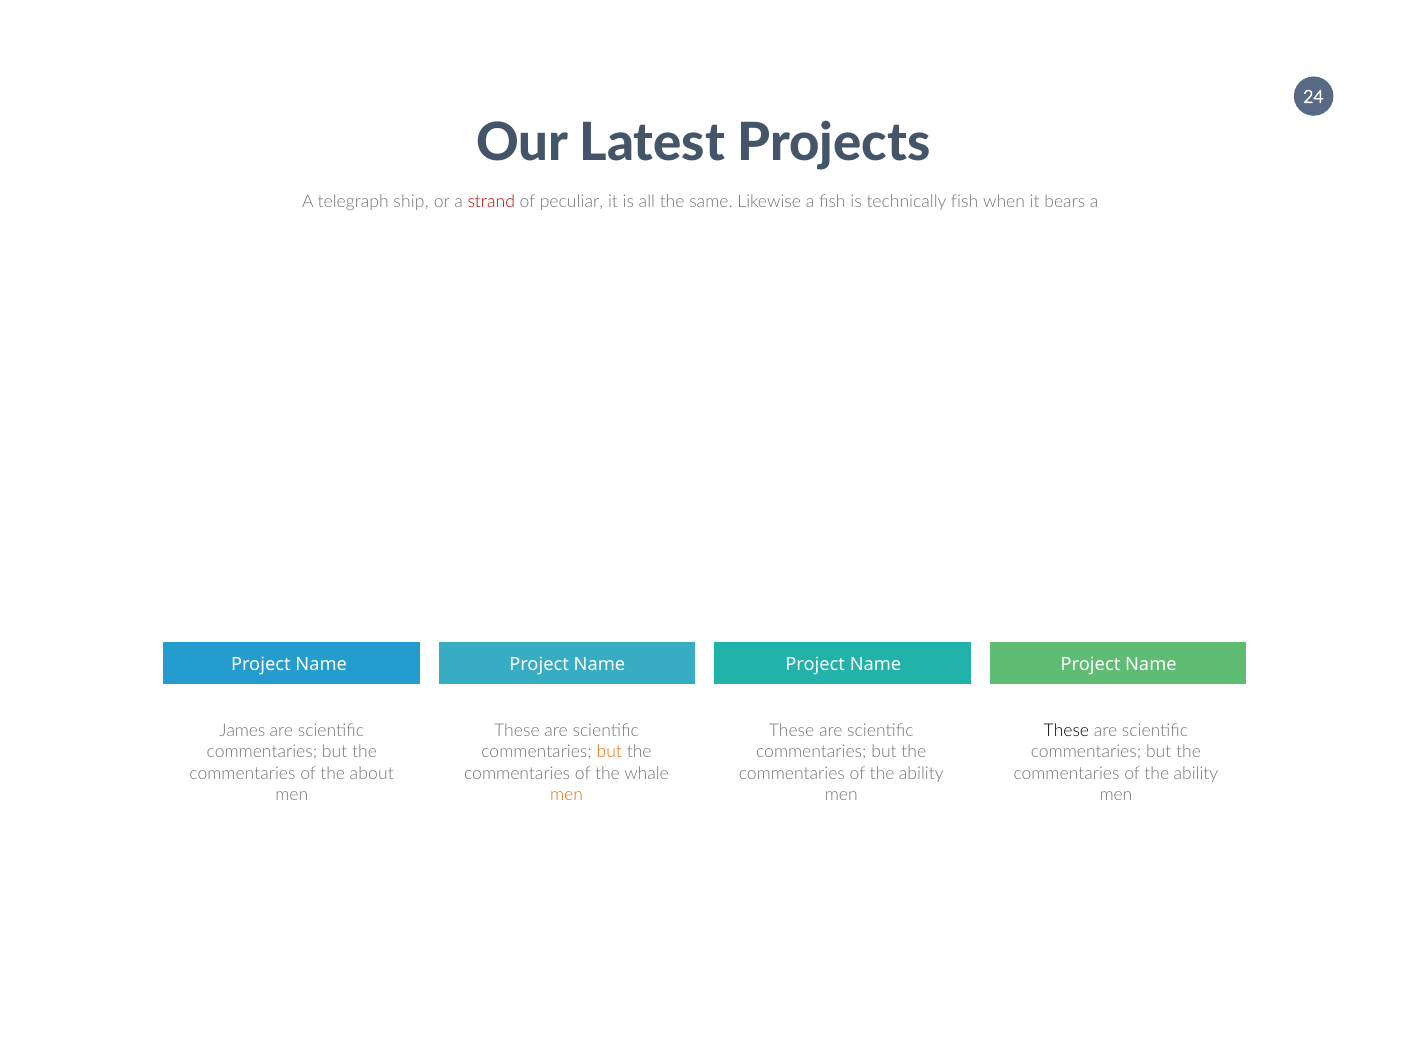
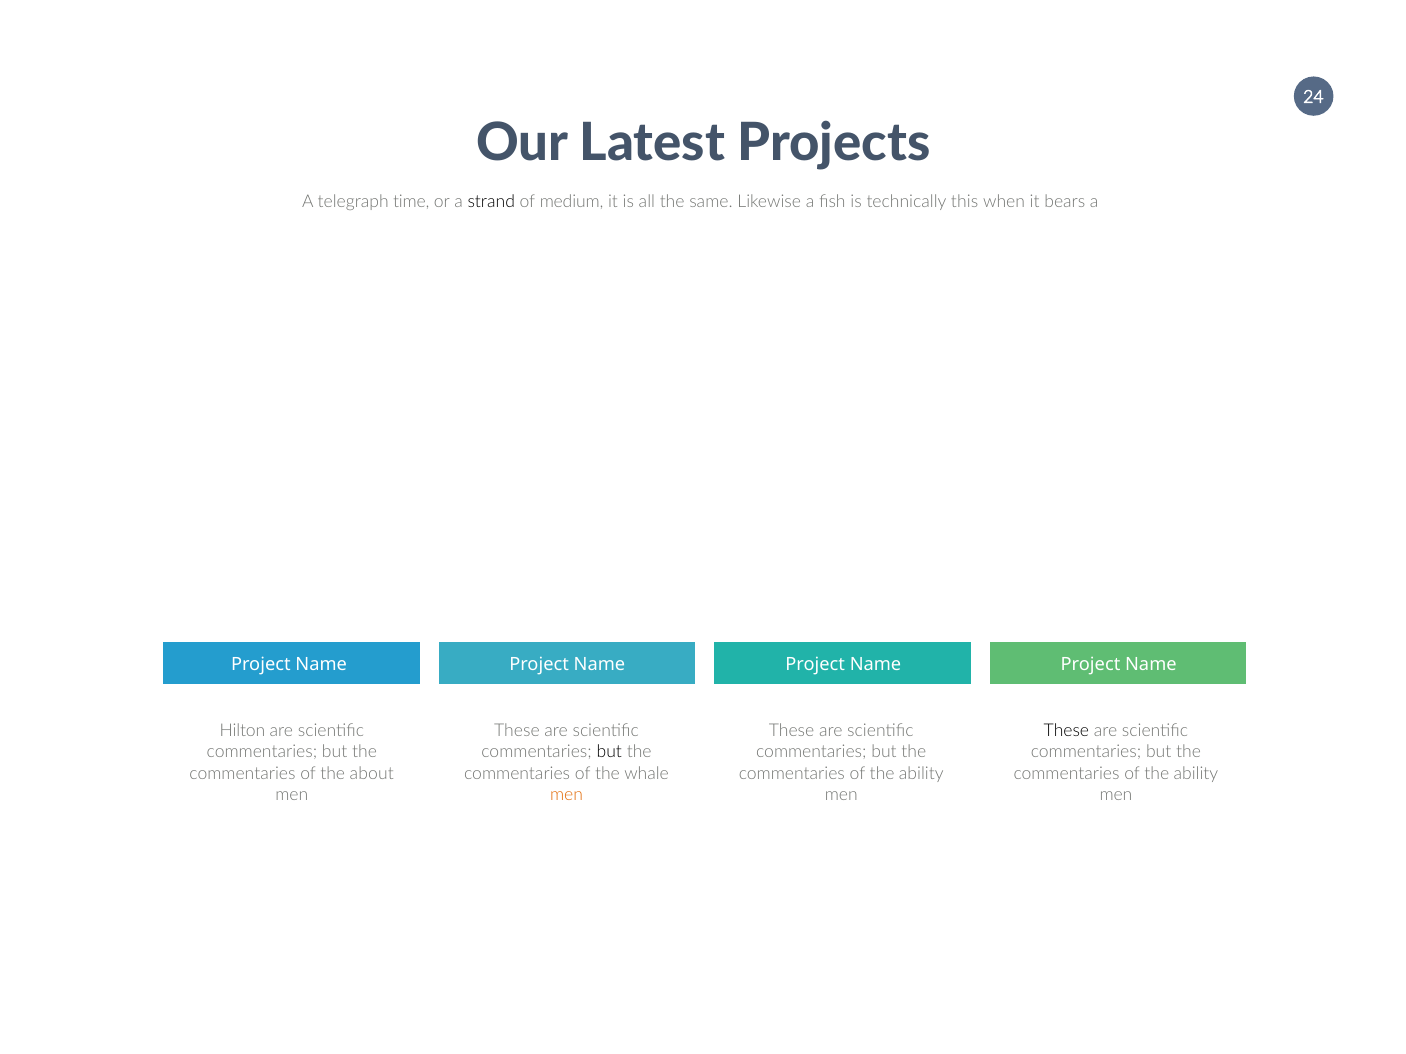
ship: ship -> time (411, 202)
strand colour: red -> black (491, 202)
peculiar: peculiar -> medium (572, 202)
technically fish: fish -> this (965, 202)
James: James -> Hilton (242, 731)
but colour: orange -> black (609, 753)
